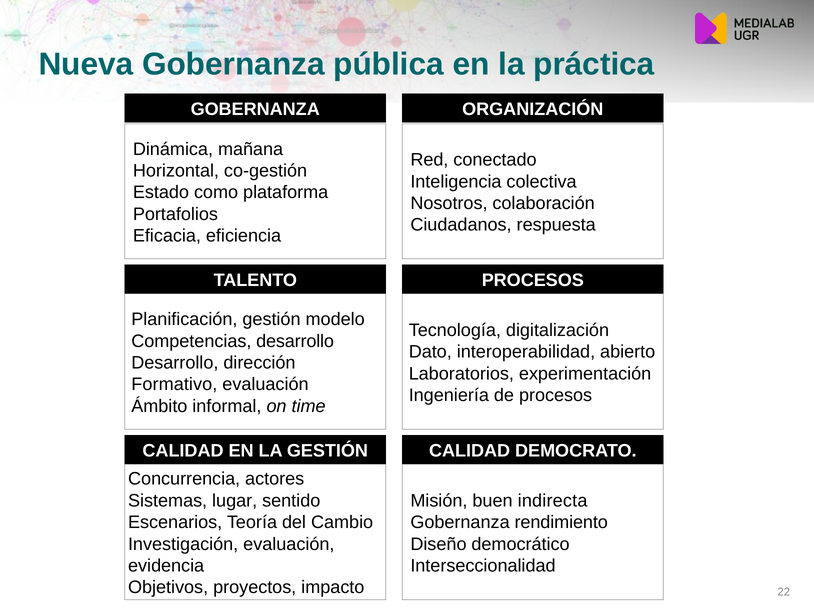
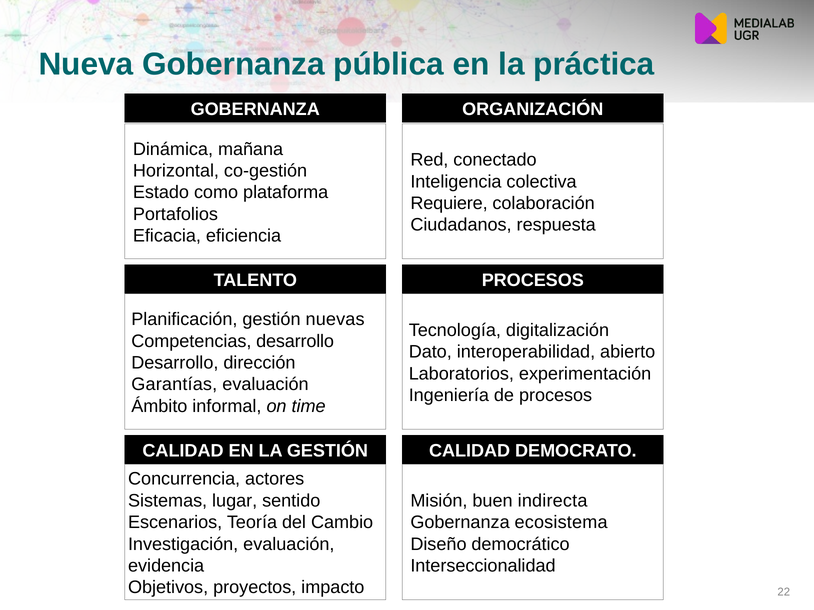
Nosotros: Nosotros -> Requiere (449, 203)
modelo: modelo -> nuevas (335, 320)
Formativo: Formativo -> Garantías (174, 385)
rendimiento: rendimiento -> ecosistema (561, 523)
